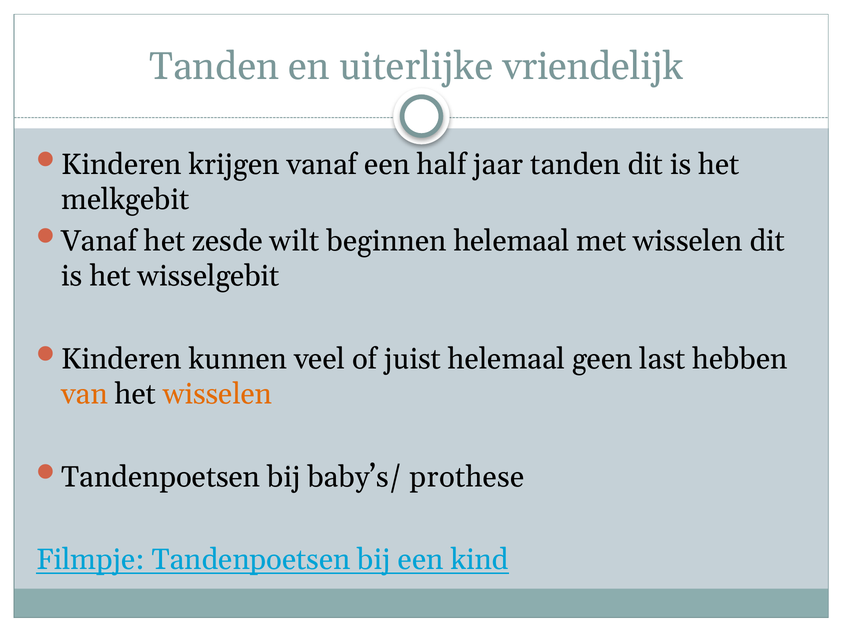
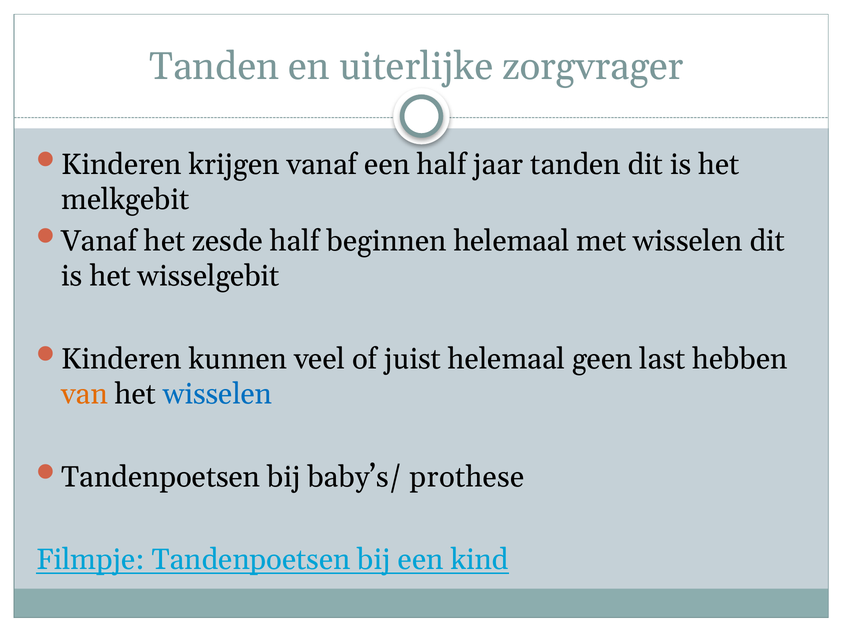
vriendelijk: vriendelijk -> zorgvrager (593, 66)
zesde wilt: wilt -> half (295, 241)
wisselen colour: orange -> blue (218, 394)
